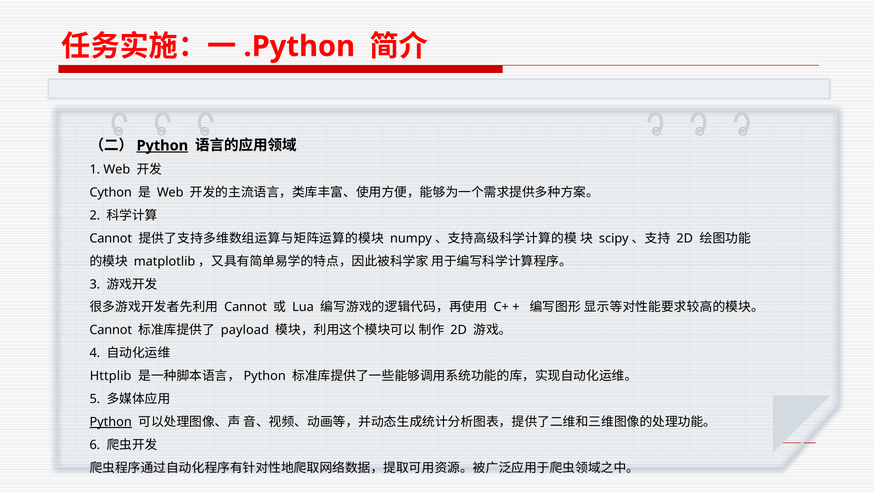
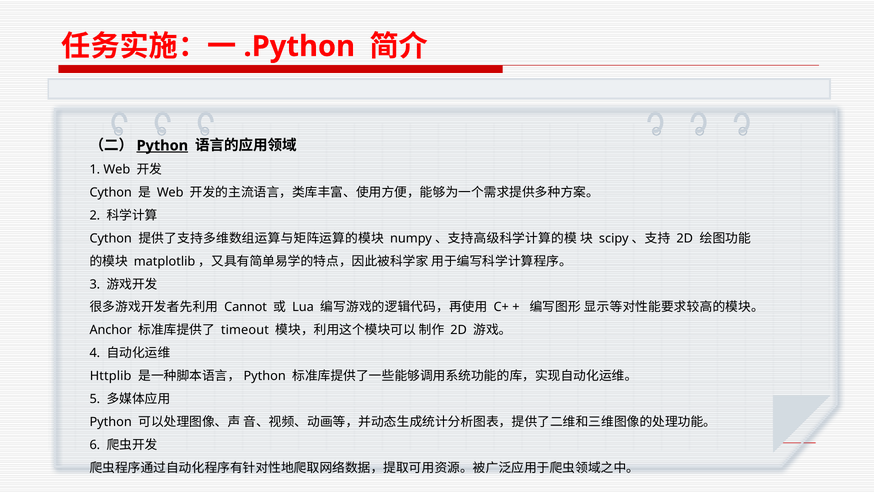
Cannot: Cannot -> Cython (111, 238)
Cannot: Cannot -> Anchor (111, 330)
payload: payload -> timeout (245, 330)
Python underline: present -> none (111, 422)
